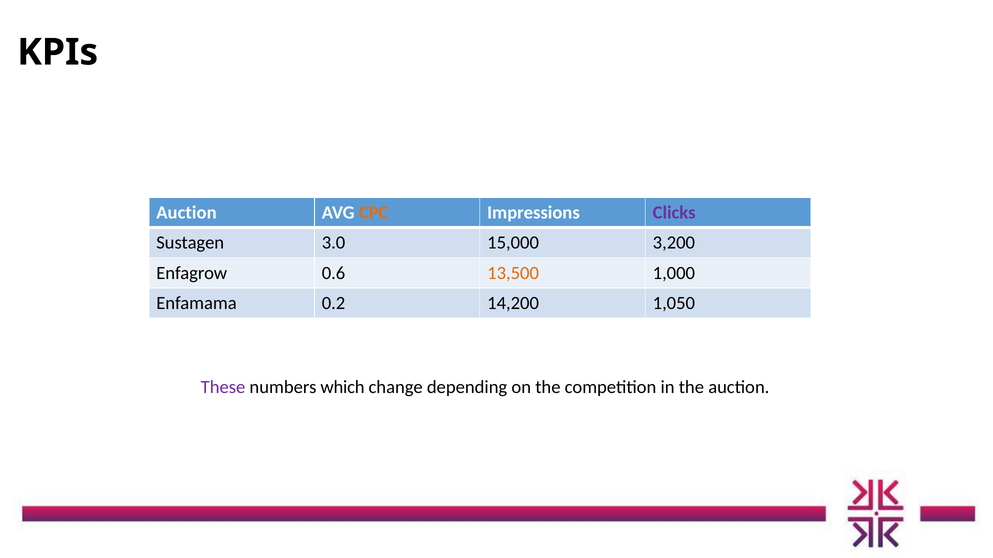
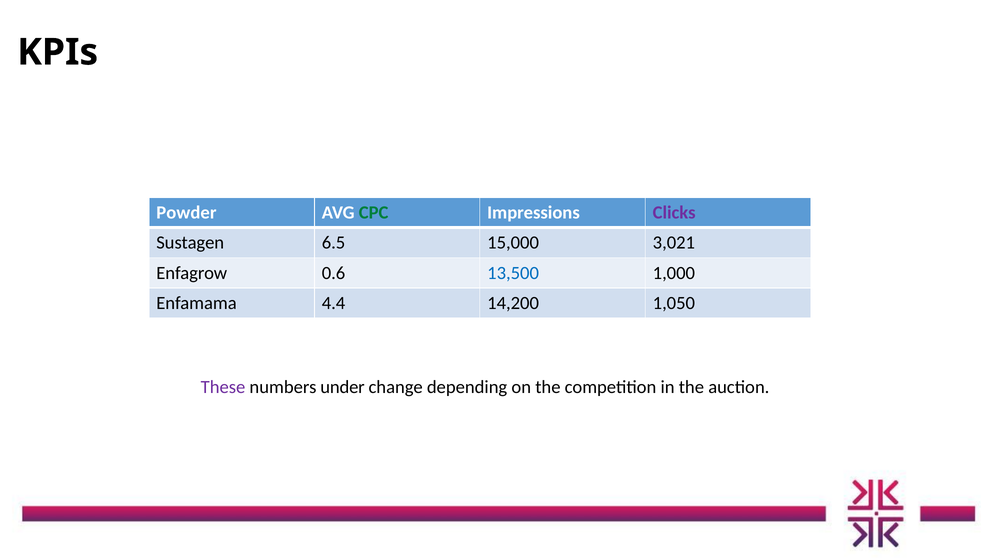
Auction: Auction -> Powder (186, 213)
CPC colour: orange -> green (374, 213)
3.0: 3.0 -> 6.5 (333, 243)
3,200: 3,200 -> 3,021 (674, 243)
13,500 colour: orange -> blue (513, 273)
0.2: 0.2 -> 4.4 (333, 303)
which: which -> under (343, 387)
